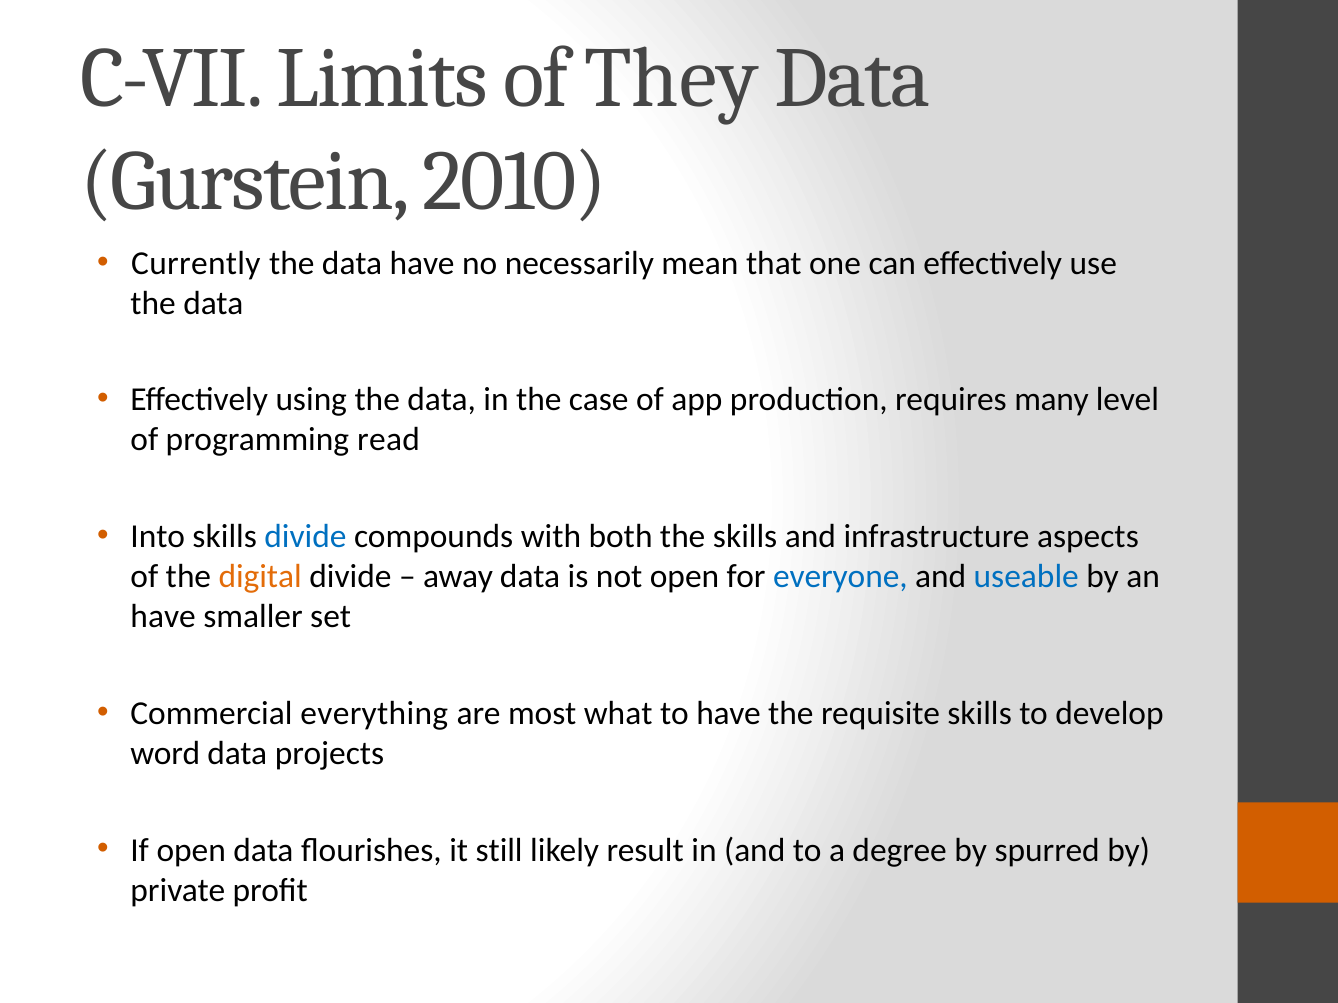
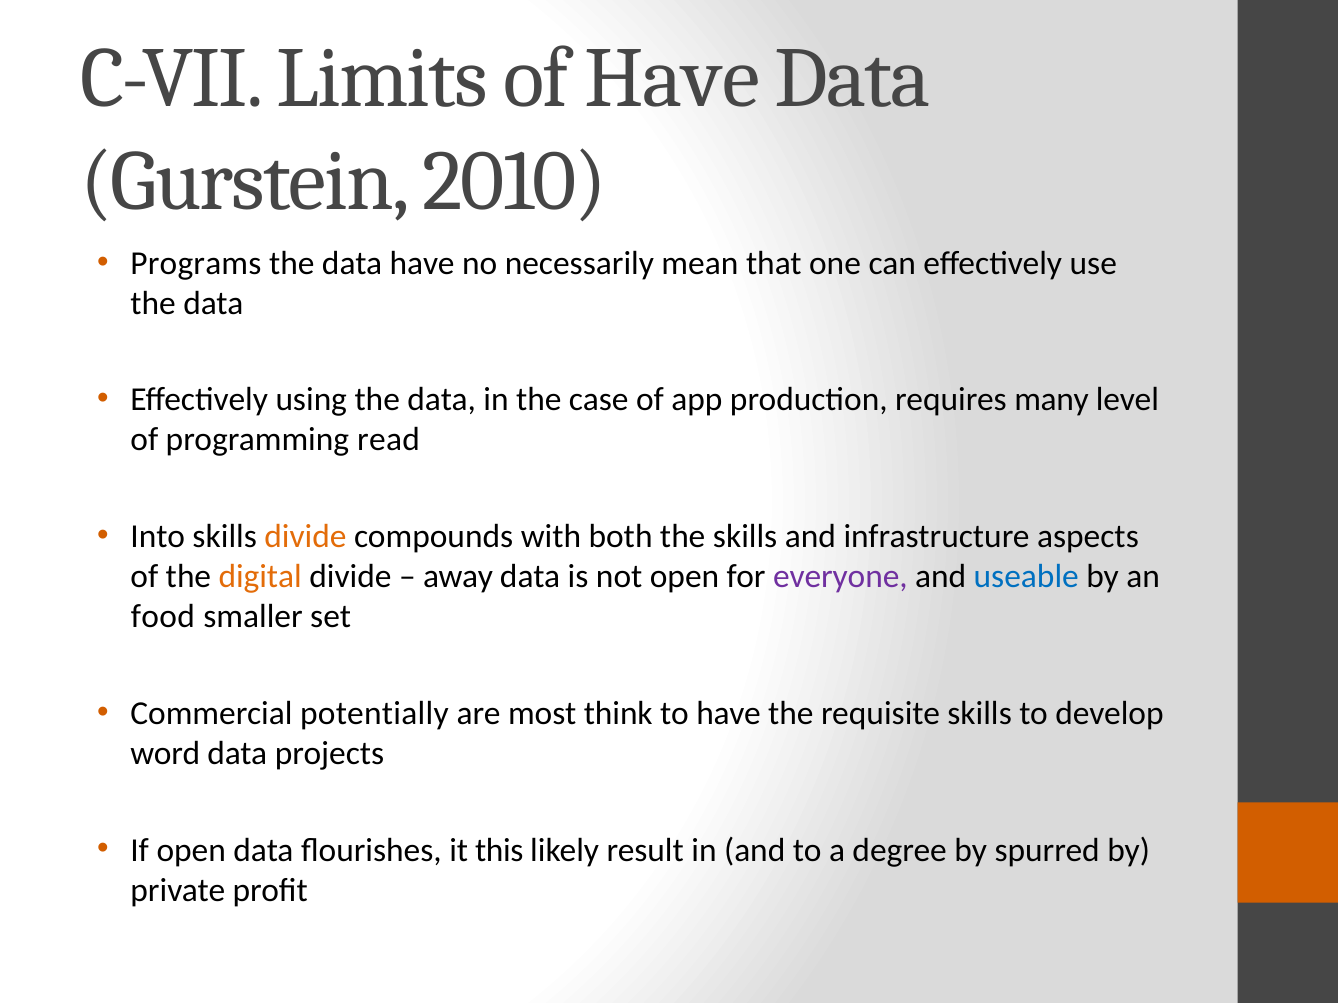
of They: They -> Have (672, 78)
Currently: Currently -> Programs (196, 263)
divide colour: blue -> orange (305, 537)
everyone colour: blue -> purple (840, 577)
have: have -> food (163, 617)
everything: everything -> potentially (374, 714)
what: what -> think (618, 714)
still: still -> this (499, 850)
